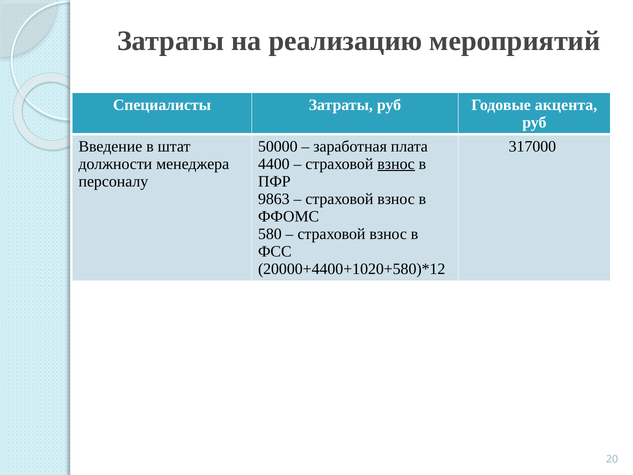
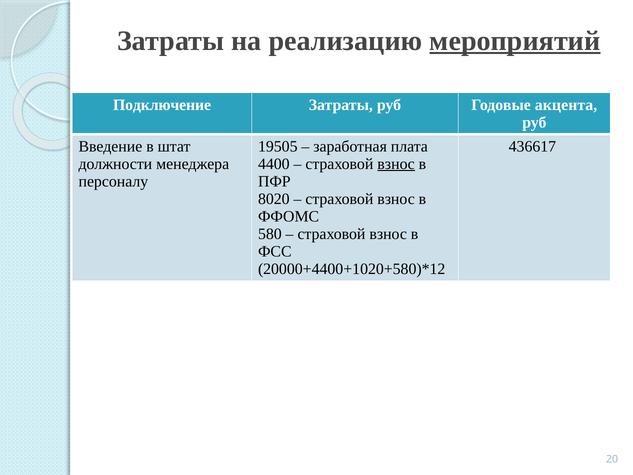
мероприятий underline: none -> present (515, 41)
Специалисты: Специалисты -> Подключение (162, 105)
50000: 50000 -> 19505 (278, 146)
317000: 317000 -> 436617 (532, 146)
9863: 9863 -> 8020 (274, 199)
